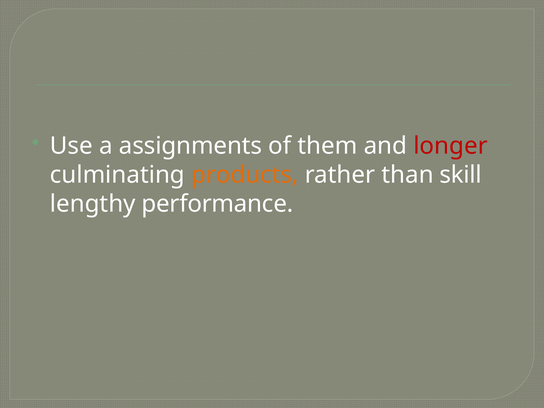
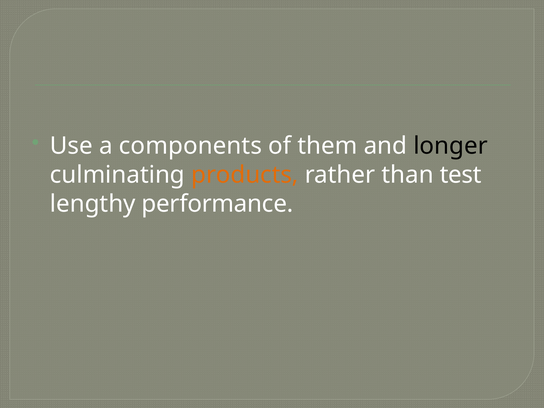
assignments: assignments -> components (190, 146)
longer colour: red -> black (451, 146)
skill: skill -> test (461, 175)
